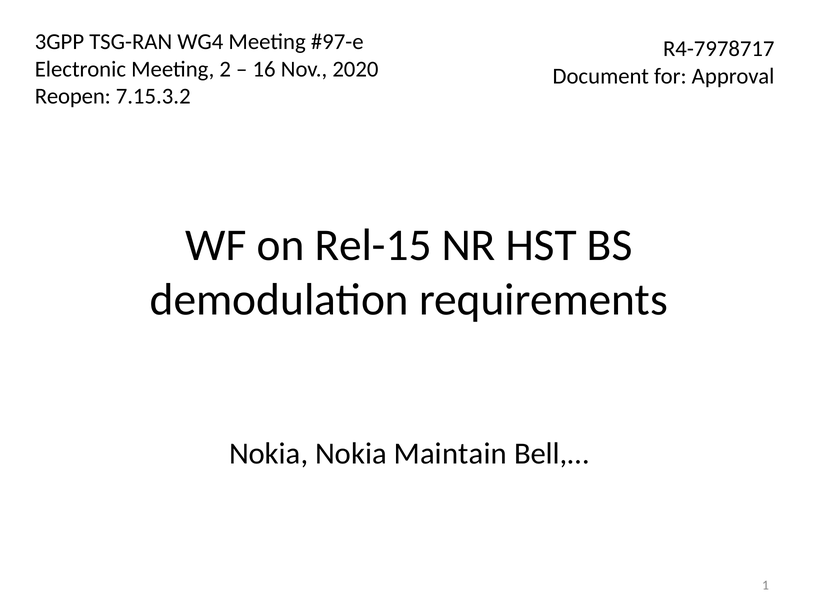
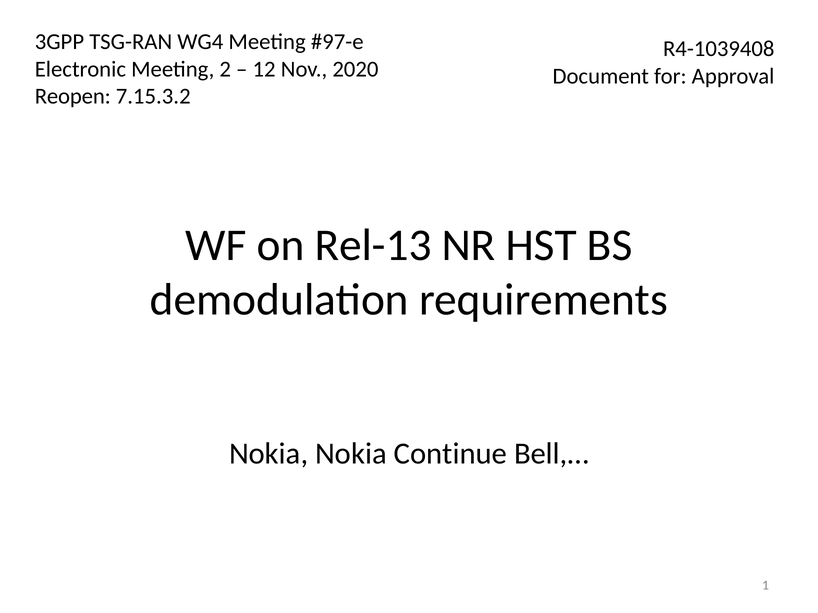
R4-7978717: R4-7978717 -> R4-1039408 (719, 49)
16: 16 -> 12 (264, 69)
Rel-15: Rel-15 -> Rel-13 (373, 245)
Maintain: Maintain -> Continue (450, 454)
